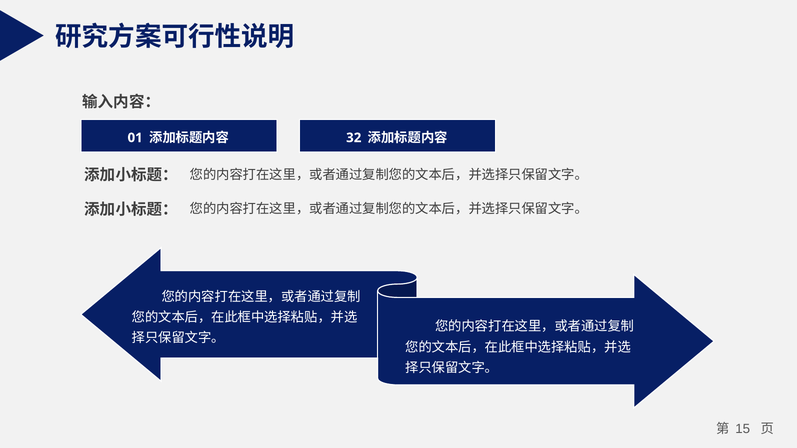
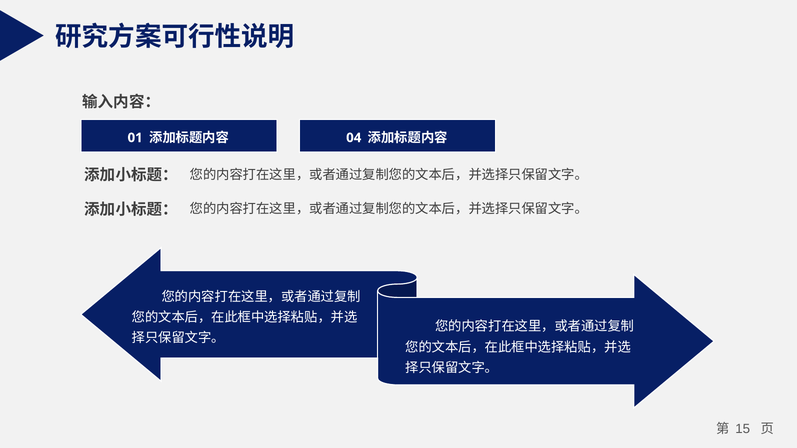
32: 32 -> 04 (354, 138)
